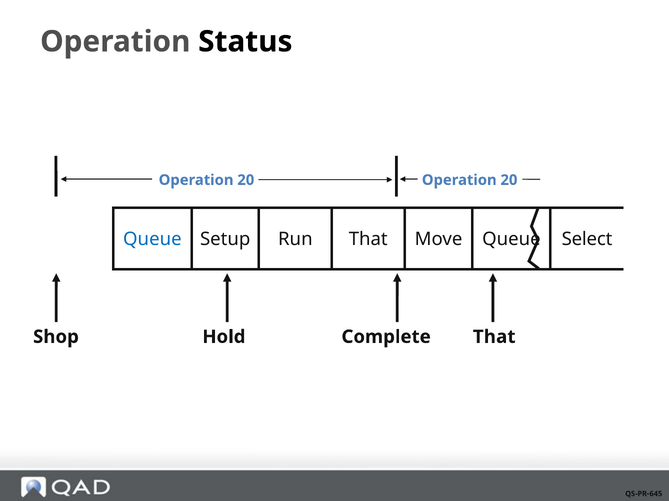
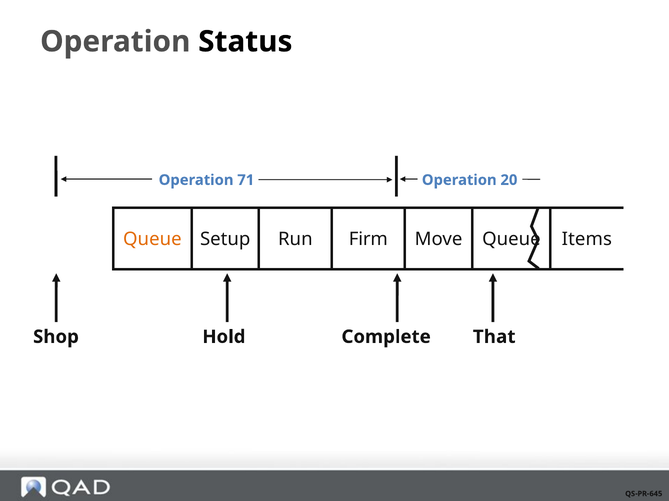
20: 20 -> 71 (246, 180)
Queue colour: blue -> orange (152, 239)
Run That: That -> Firm (368, 239)
Select: Select -> Items (587, 239)
